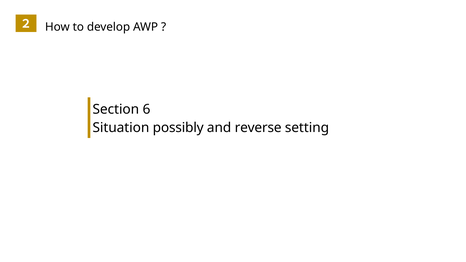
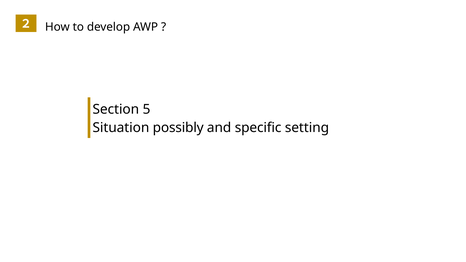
6: 6 -> 5 (146, 109)
reverse: reverse -> specific (258, 128)
